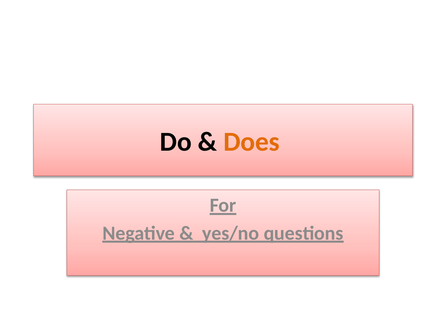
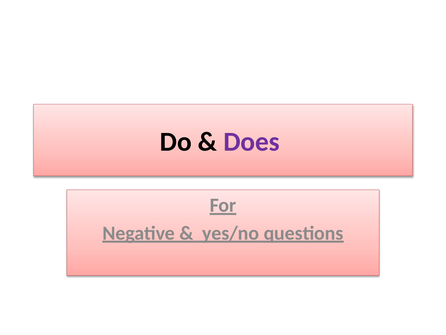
Does colour: orange -> purple (252, 142)
